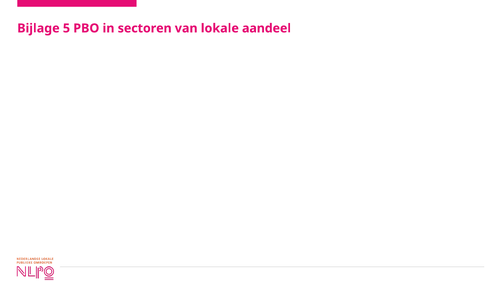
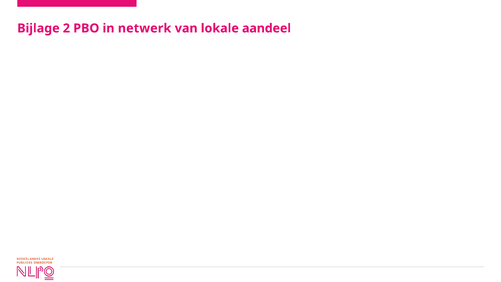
5: 5 -> 2 (66, 28)
sectoren: sectoren -> netwerk (145, 28)
